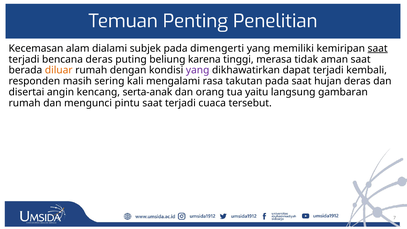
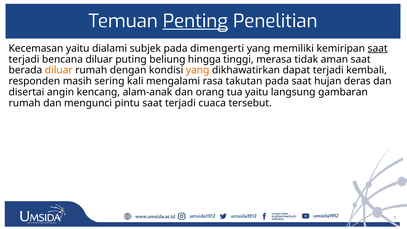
Penting underline: none -> present (195, 21)
Kecemasan alam: alam -> yaitu (78, 48)
bencana deras: deras -> diluar (99, 59)
karena: karena -> hingga (204, 59)
yang colour: purple -> orange (198, 70)
serta-anak: serta-anak -> alam-anak (147, 92)
